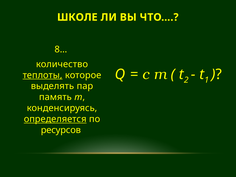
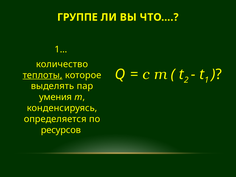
ШКОЛЕ: ШКОЛЕ -> ГРУППЕ (77, 17)
8…: 8… -> 1… (61, 49)
память: память -> умения (55, 97)
определяется underline: present -> none (55, 119)
